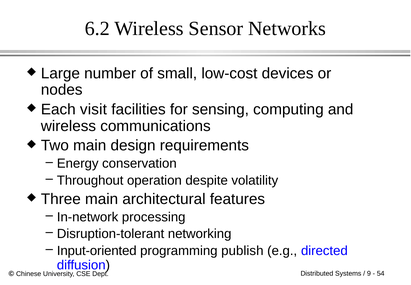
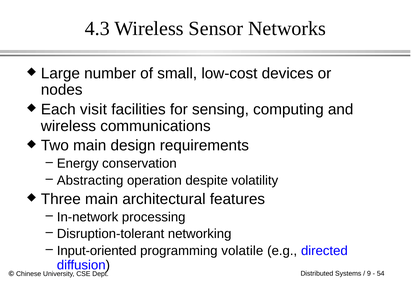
6.2: 6.2 -> 4.3 (97, 29)
Throughout: Throughout -> Abstracting (90, 180)
publish: publish -> volatile (242, 250)
